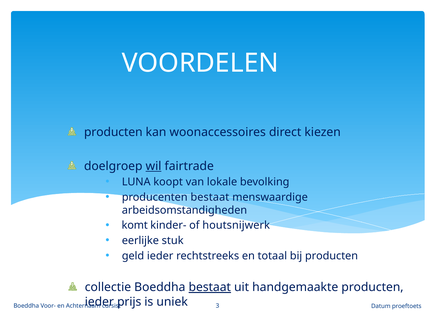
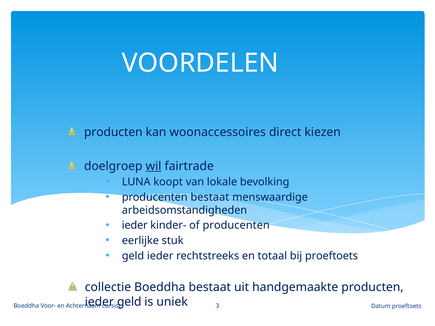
komt: komt -> ieder (135, 226)
of houtsnijwerk: houtsnijwerk -> producenten (236, 226)
bij producten: producten -> proeftoets (332, 256)
bestaat underline: present -> none (210, 288)
prijs: prijs -> geld (129, 302)
